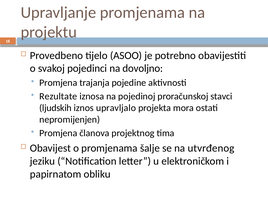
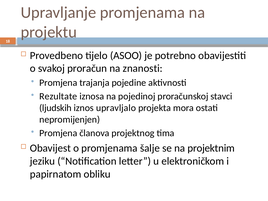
pojedinci: pojedinci -> proračun (87, 68)
dovoljno: dovoljno -> znanosti (143, 68)
utvrđenog: utvrđenog -> projektnim (211, 148)
